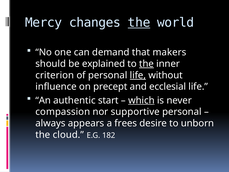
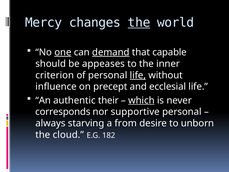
one underline: none -> present (63, 52)
demand underline: none -> present (111, 52)
makers: makers -> capable (170, 52)
explained: explained -> appeases (103, 64)
the underline: present -> none (146, 64)
start: start -> their (108, 100)
compassion: compassion -> corresponds (63, 112)
appears: appears -> starving (86, 123)
frees: frees -> from (126, 123)
